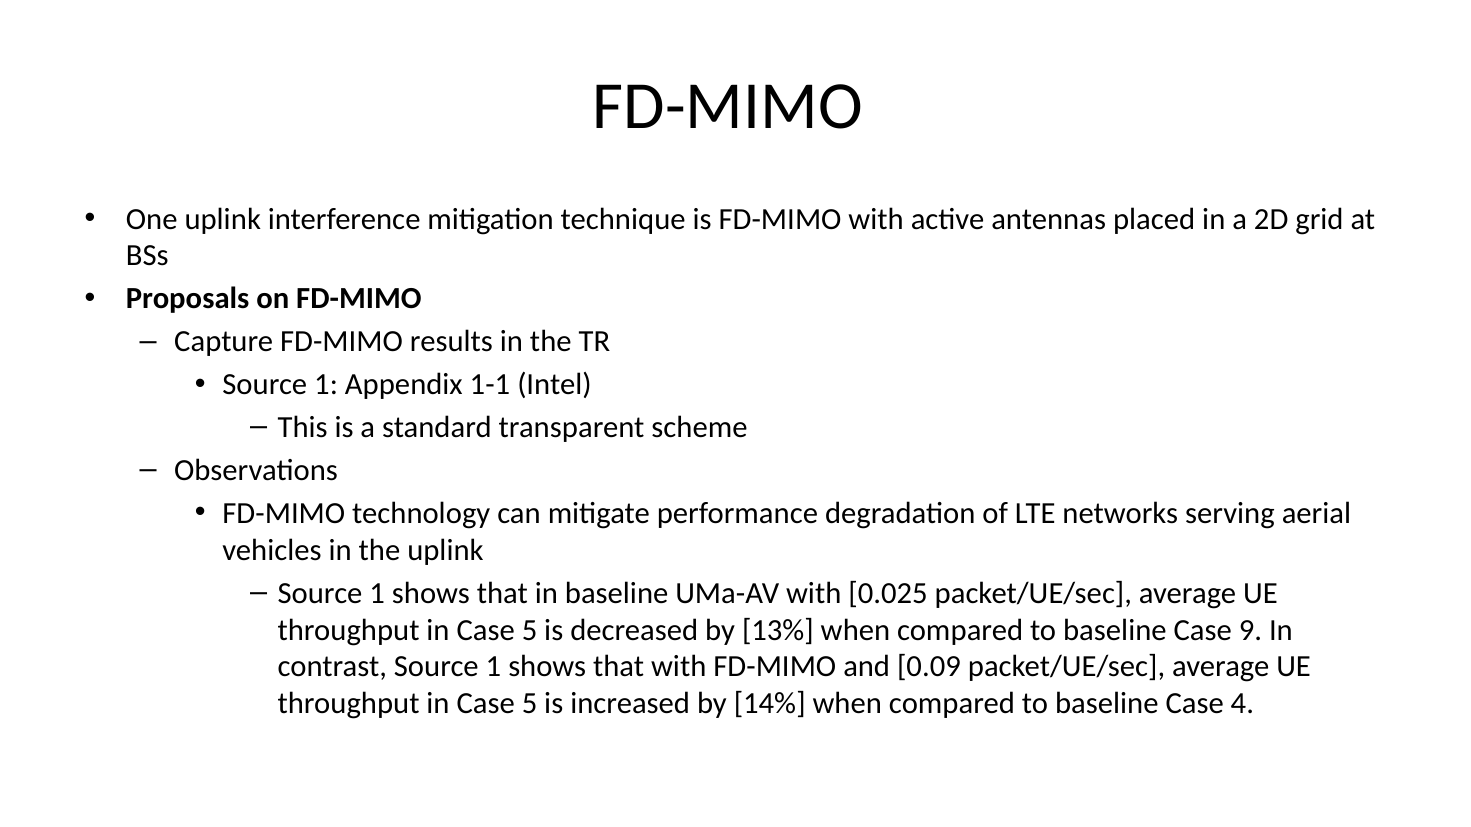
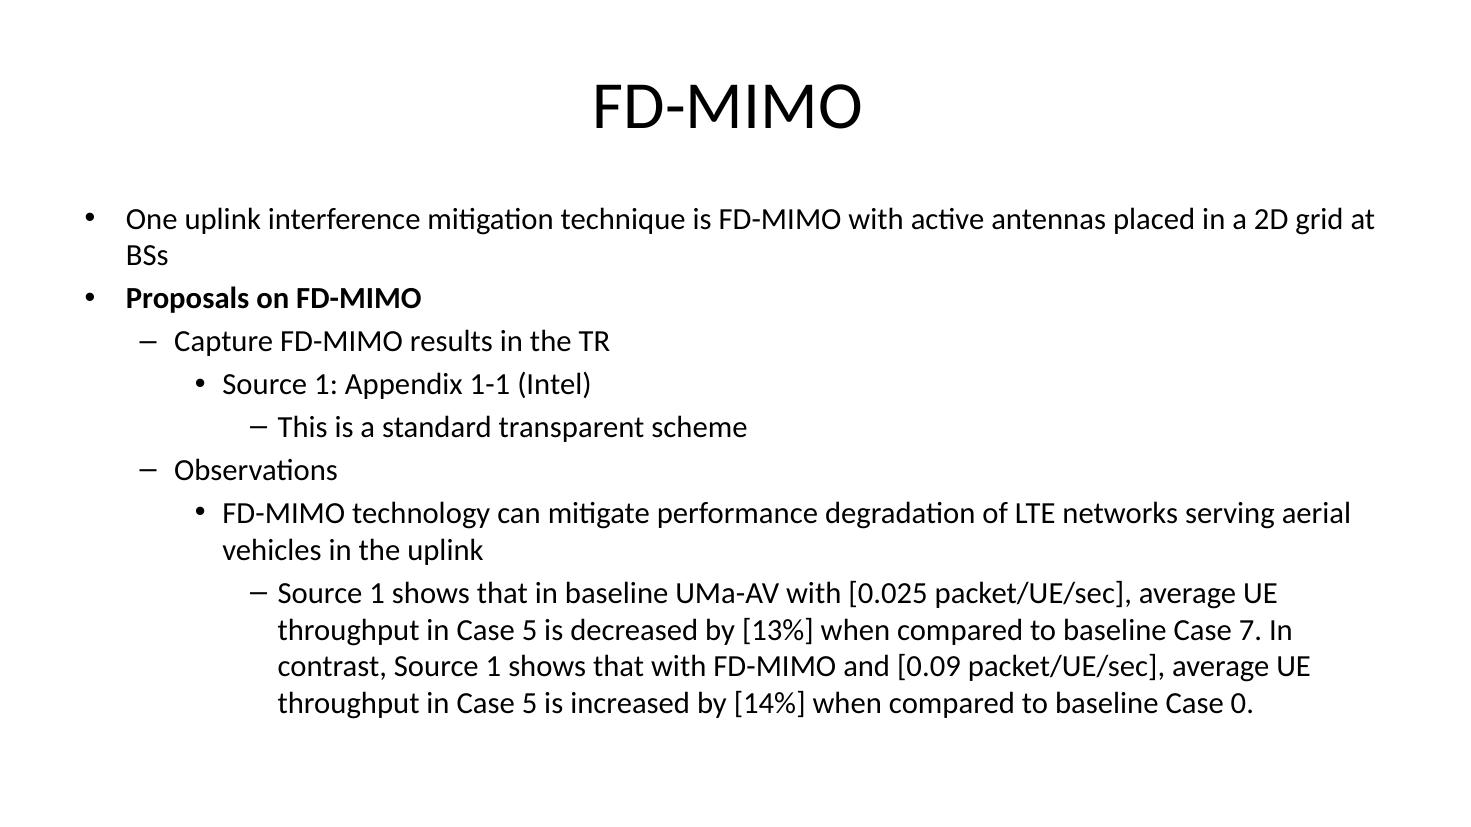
9: 9 -> 7 (1251, 630)
4: 4 -> 0 (1242, 704)
